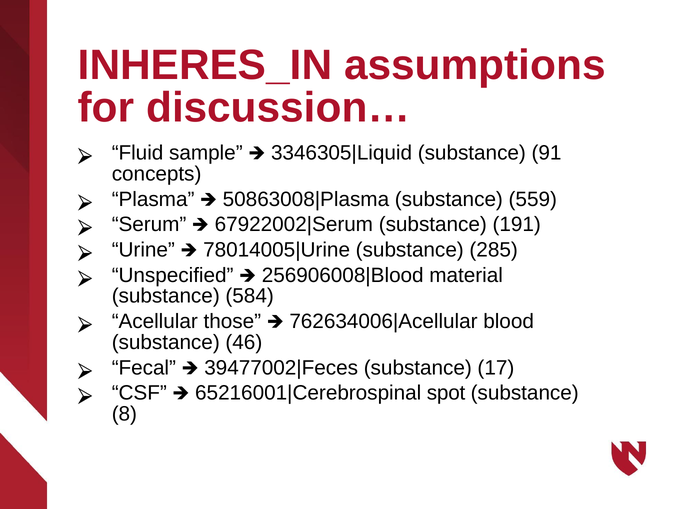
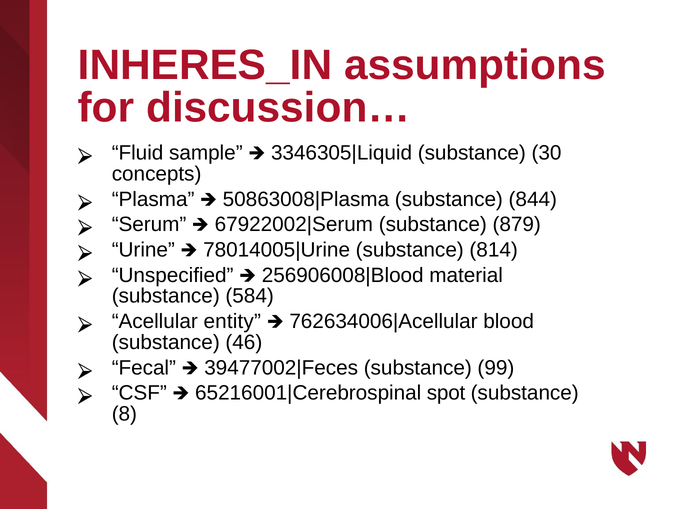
91: 91 -> 30 (547, 153)
559: 559 -> 844 (533, 199)
191: 191 -> 879 (517, 225)
285: 285 -> 814 (494, 250)
those: those -> entity (232, 322)
17: 17 -> 99 (496, 368)
